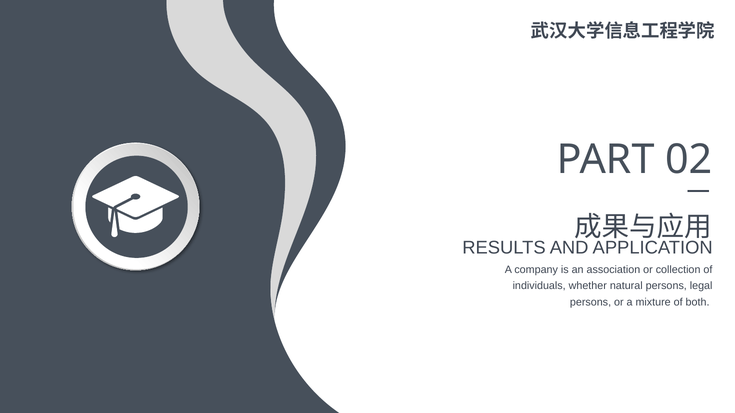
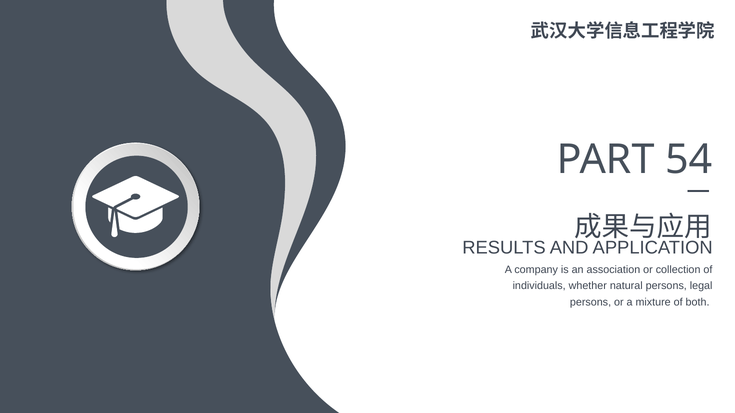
02: 02 -> 54 (689, 160)
